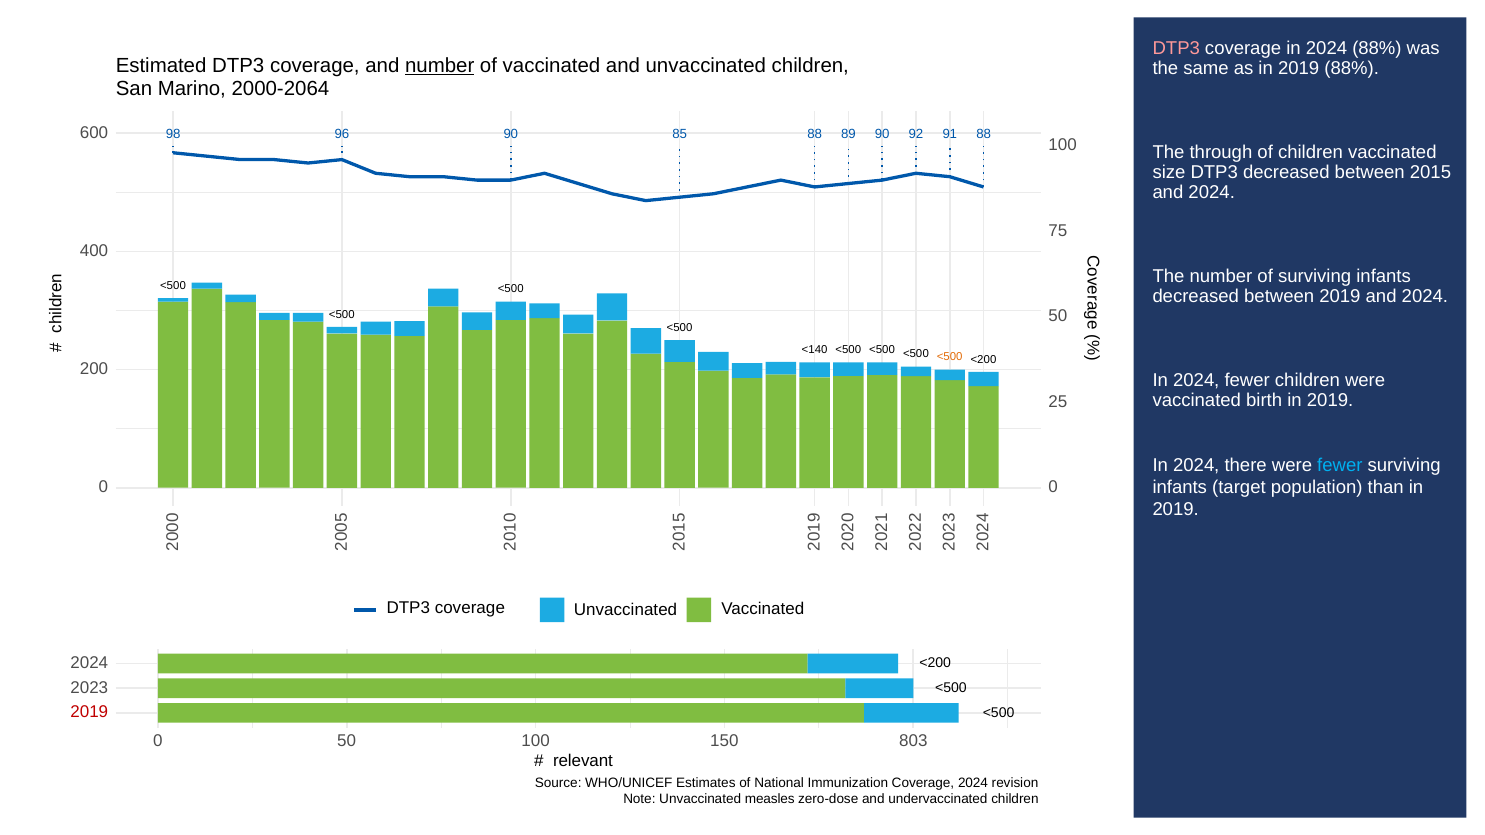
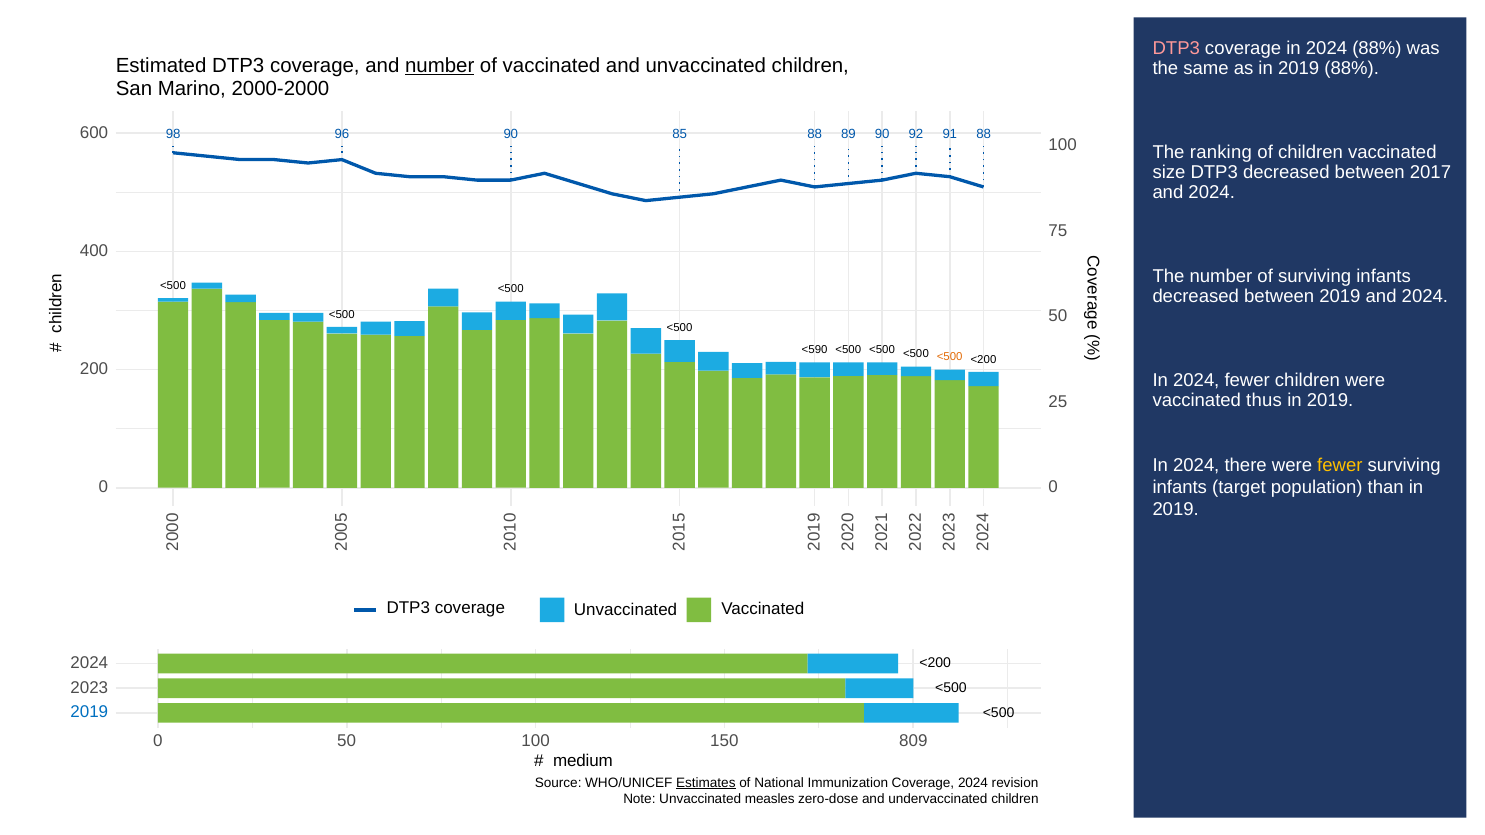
2000-2064: 2000-2064 -> 2000-2000 (280, 89)
through: through -> ranking (1221, 153)
2015: 2015 -> 2017 (1430, 173)
<140: <140 -> <590 (815, 350)
birth: birth -> thus (1264, 401)
fewer colour: light blue -> yellow (1340, 465)
2019 colour: red -> blue (89, 713)
803: 803 -> 809 (913, 741)
relevant: relevant -> medium (583, 761)
Estimates underline: none -> present (706, 783)
